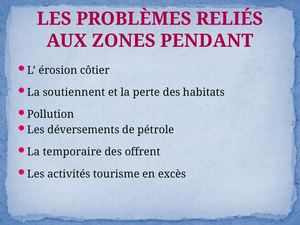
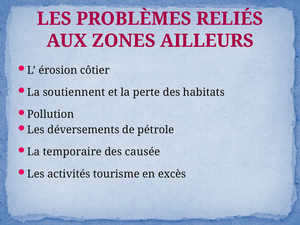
PENDANT: PENDANT -> AILLEURS (207, 41)
offrent: offrent -> causée (143, 152)
